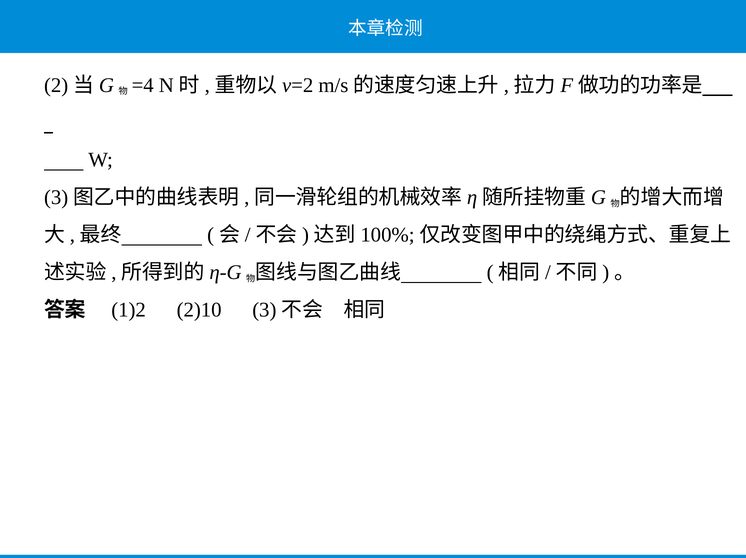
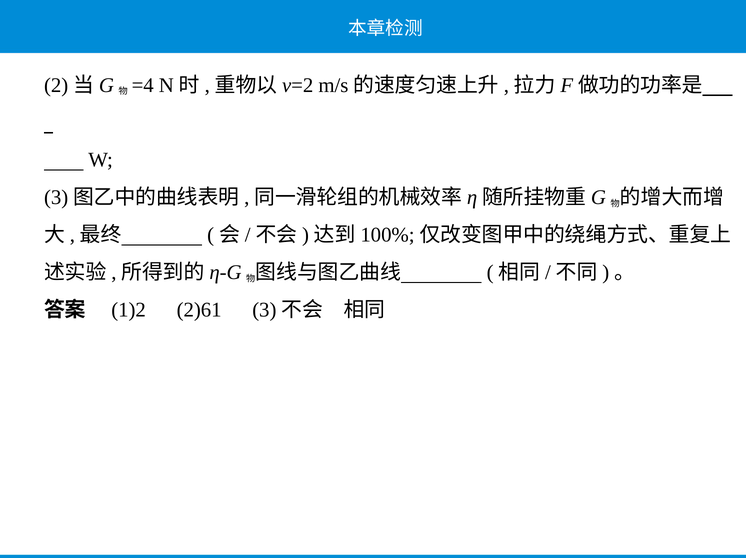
2)10: 2)10 -> 2)61 (199, 310)
